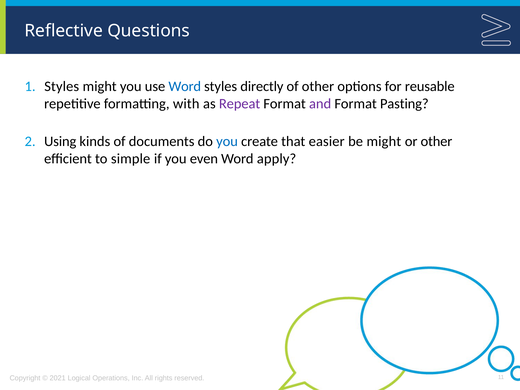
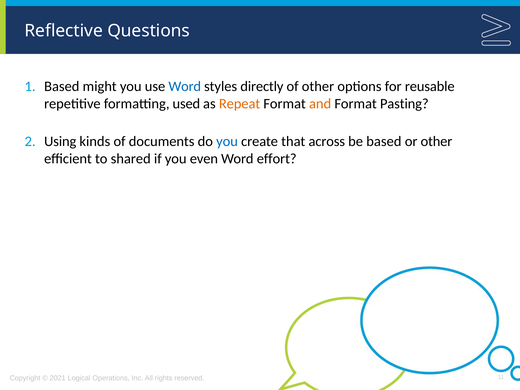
Styles: Styles -> Based (62, 86)
with: with -> used (186, 104)
Repeat colour: purple -> orange (240, 104)
and colour: purple -> orange (320, 104)
easier: easier -> across (327, 141)
be might: might -> based (384, 141)
simple: simple -> shared (131, 159)
apply: apply -> effort (277, 159)
